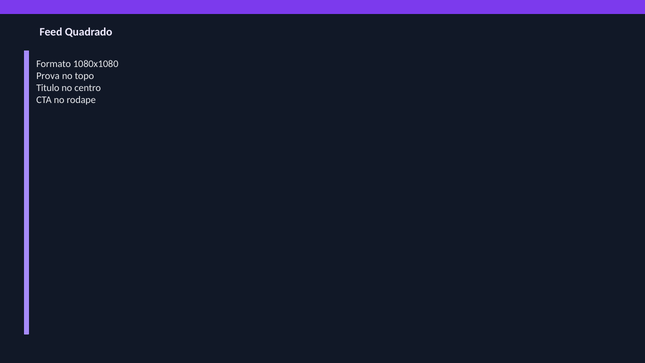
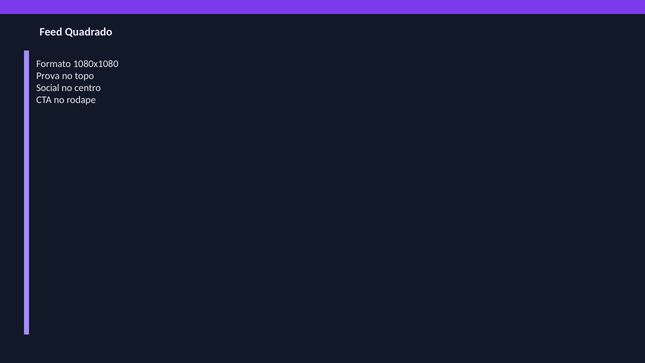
Titulo: Titulo -> Social (48, 88)
